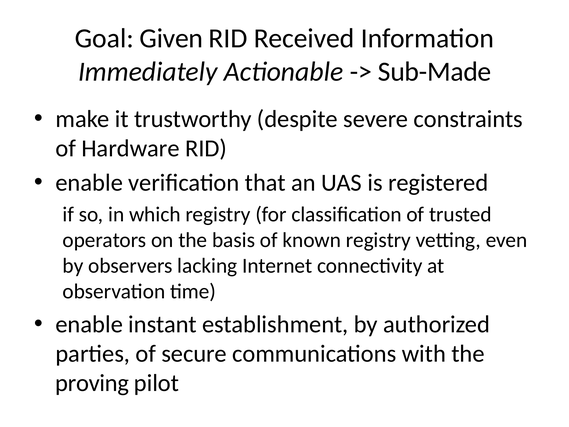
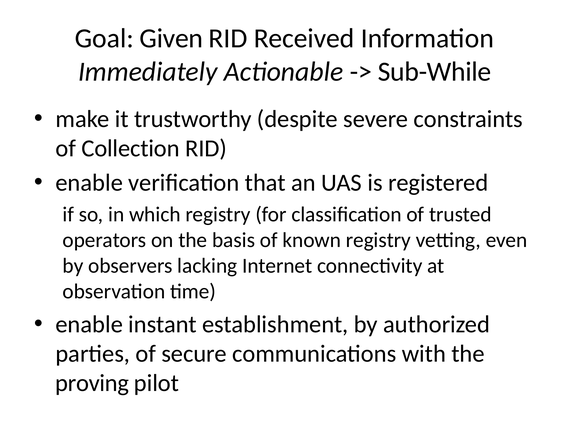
Sub-Made: Sub-Made -> Sub-While (435, 72)
Hardware: Hardware -> Collection (131, 148)
